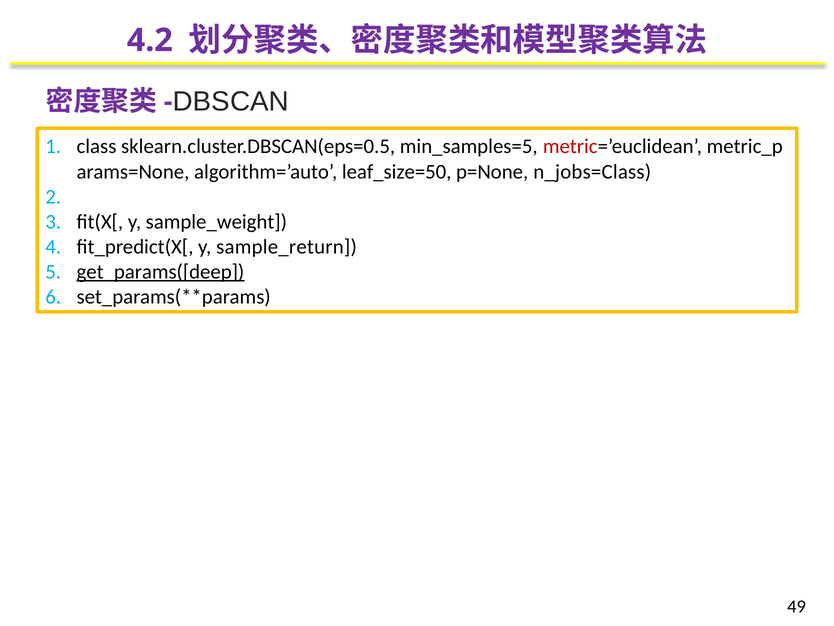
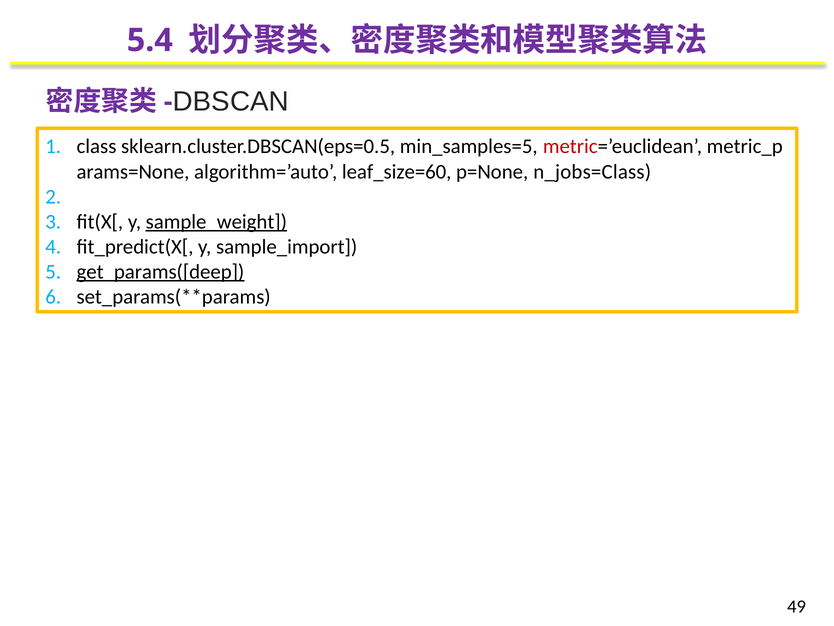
4.2: 4.2 -> 5.4 (150, 40)
leaf_size=50: leaf_size=50 -> leaf_size=60 (397, 171)
sample_weight underline: none -> present (216, 222)
sample_return: sample_return -> sample_import (287, 247)
